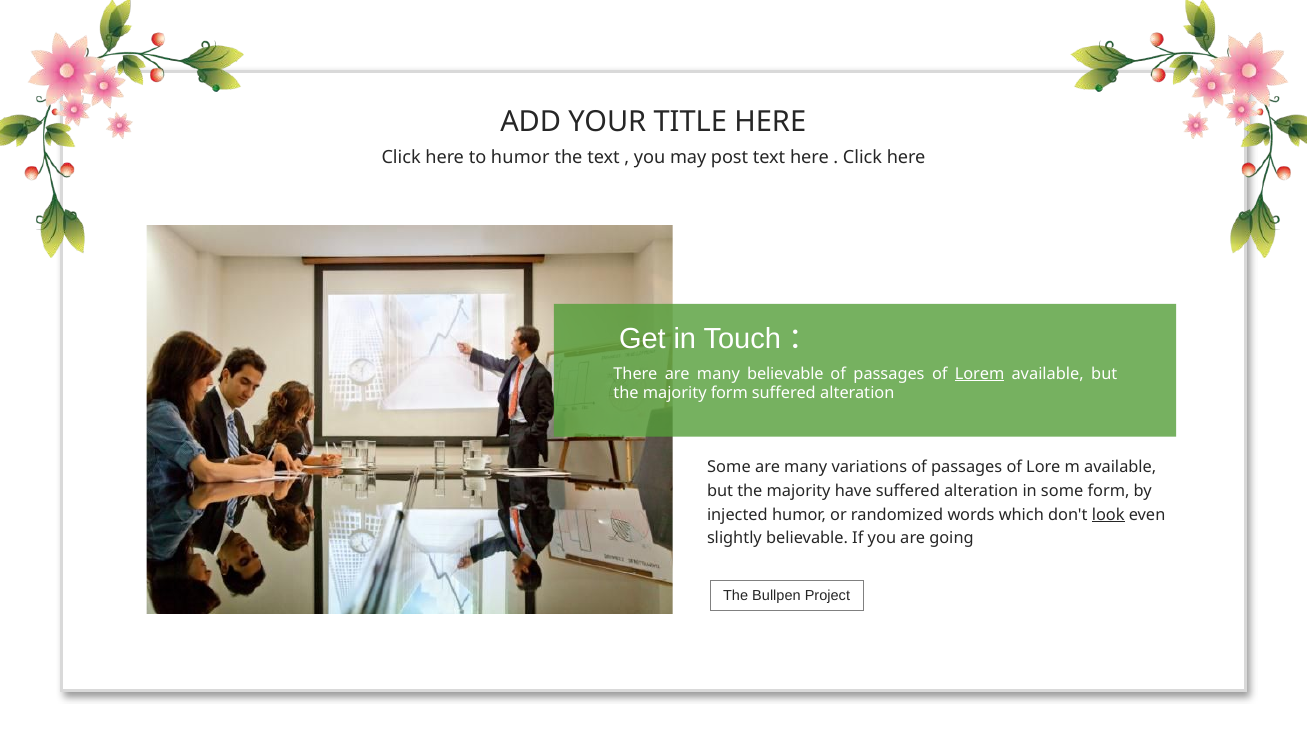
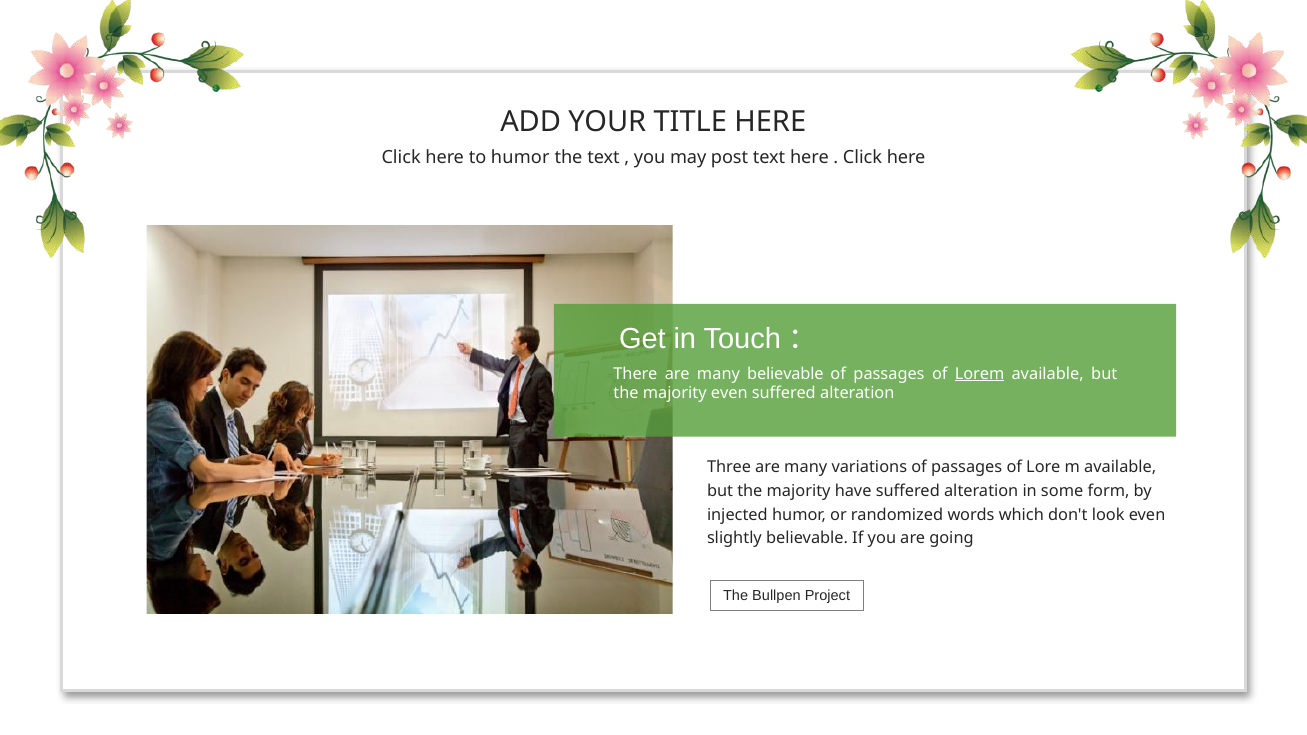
majority form: form -> even (729, 393)
Some: Some -> Three (729, 468)
look underline: present -> none (1108, 515)
